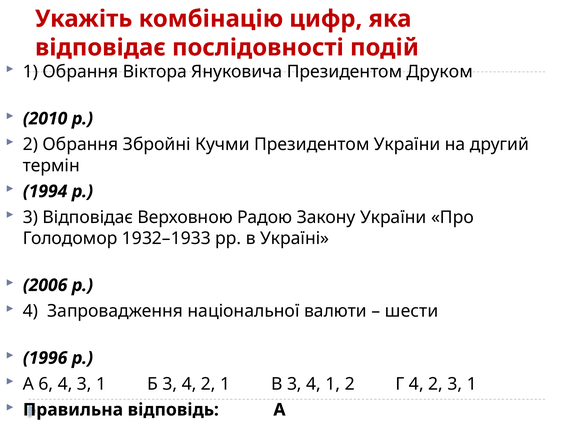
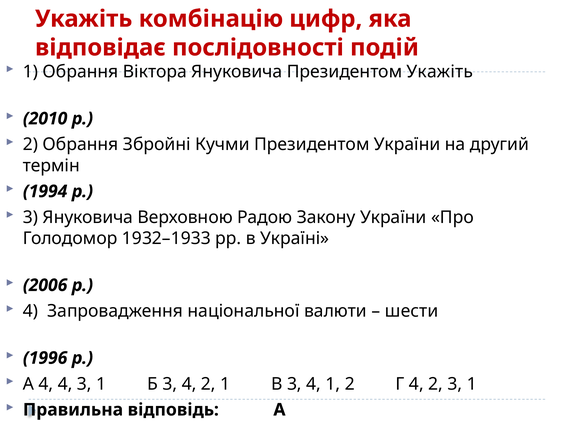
Президентом Друком: Друком -> Укажіть (440, 72)
3 Відповідає: Відповідає -> Януковича (88, 217)
А 6: 6 -> 4 (46, 383)
